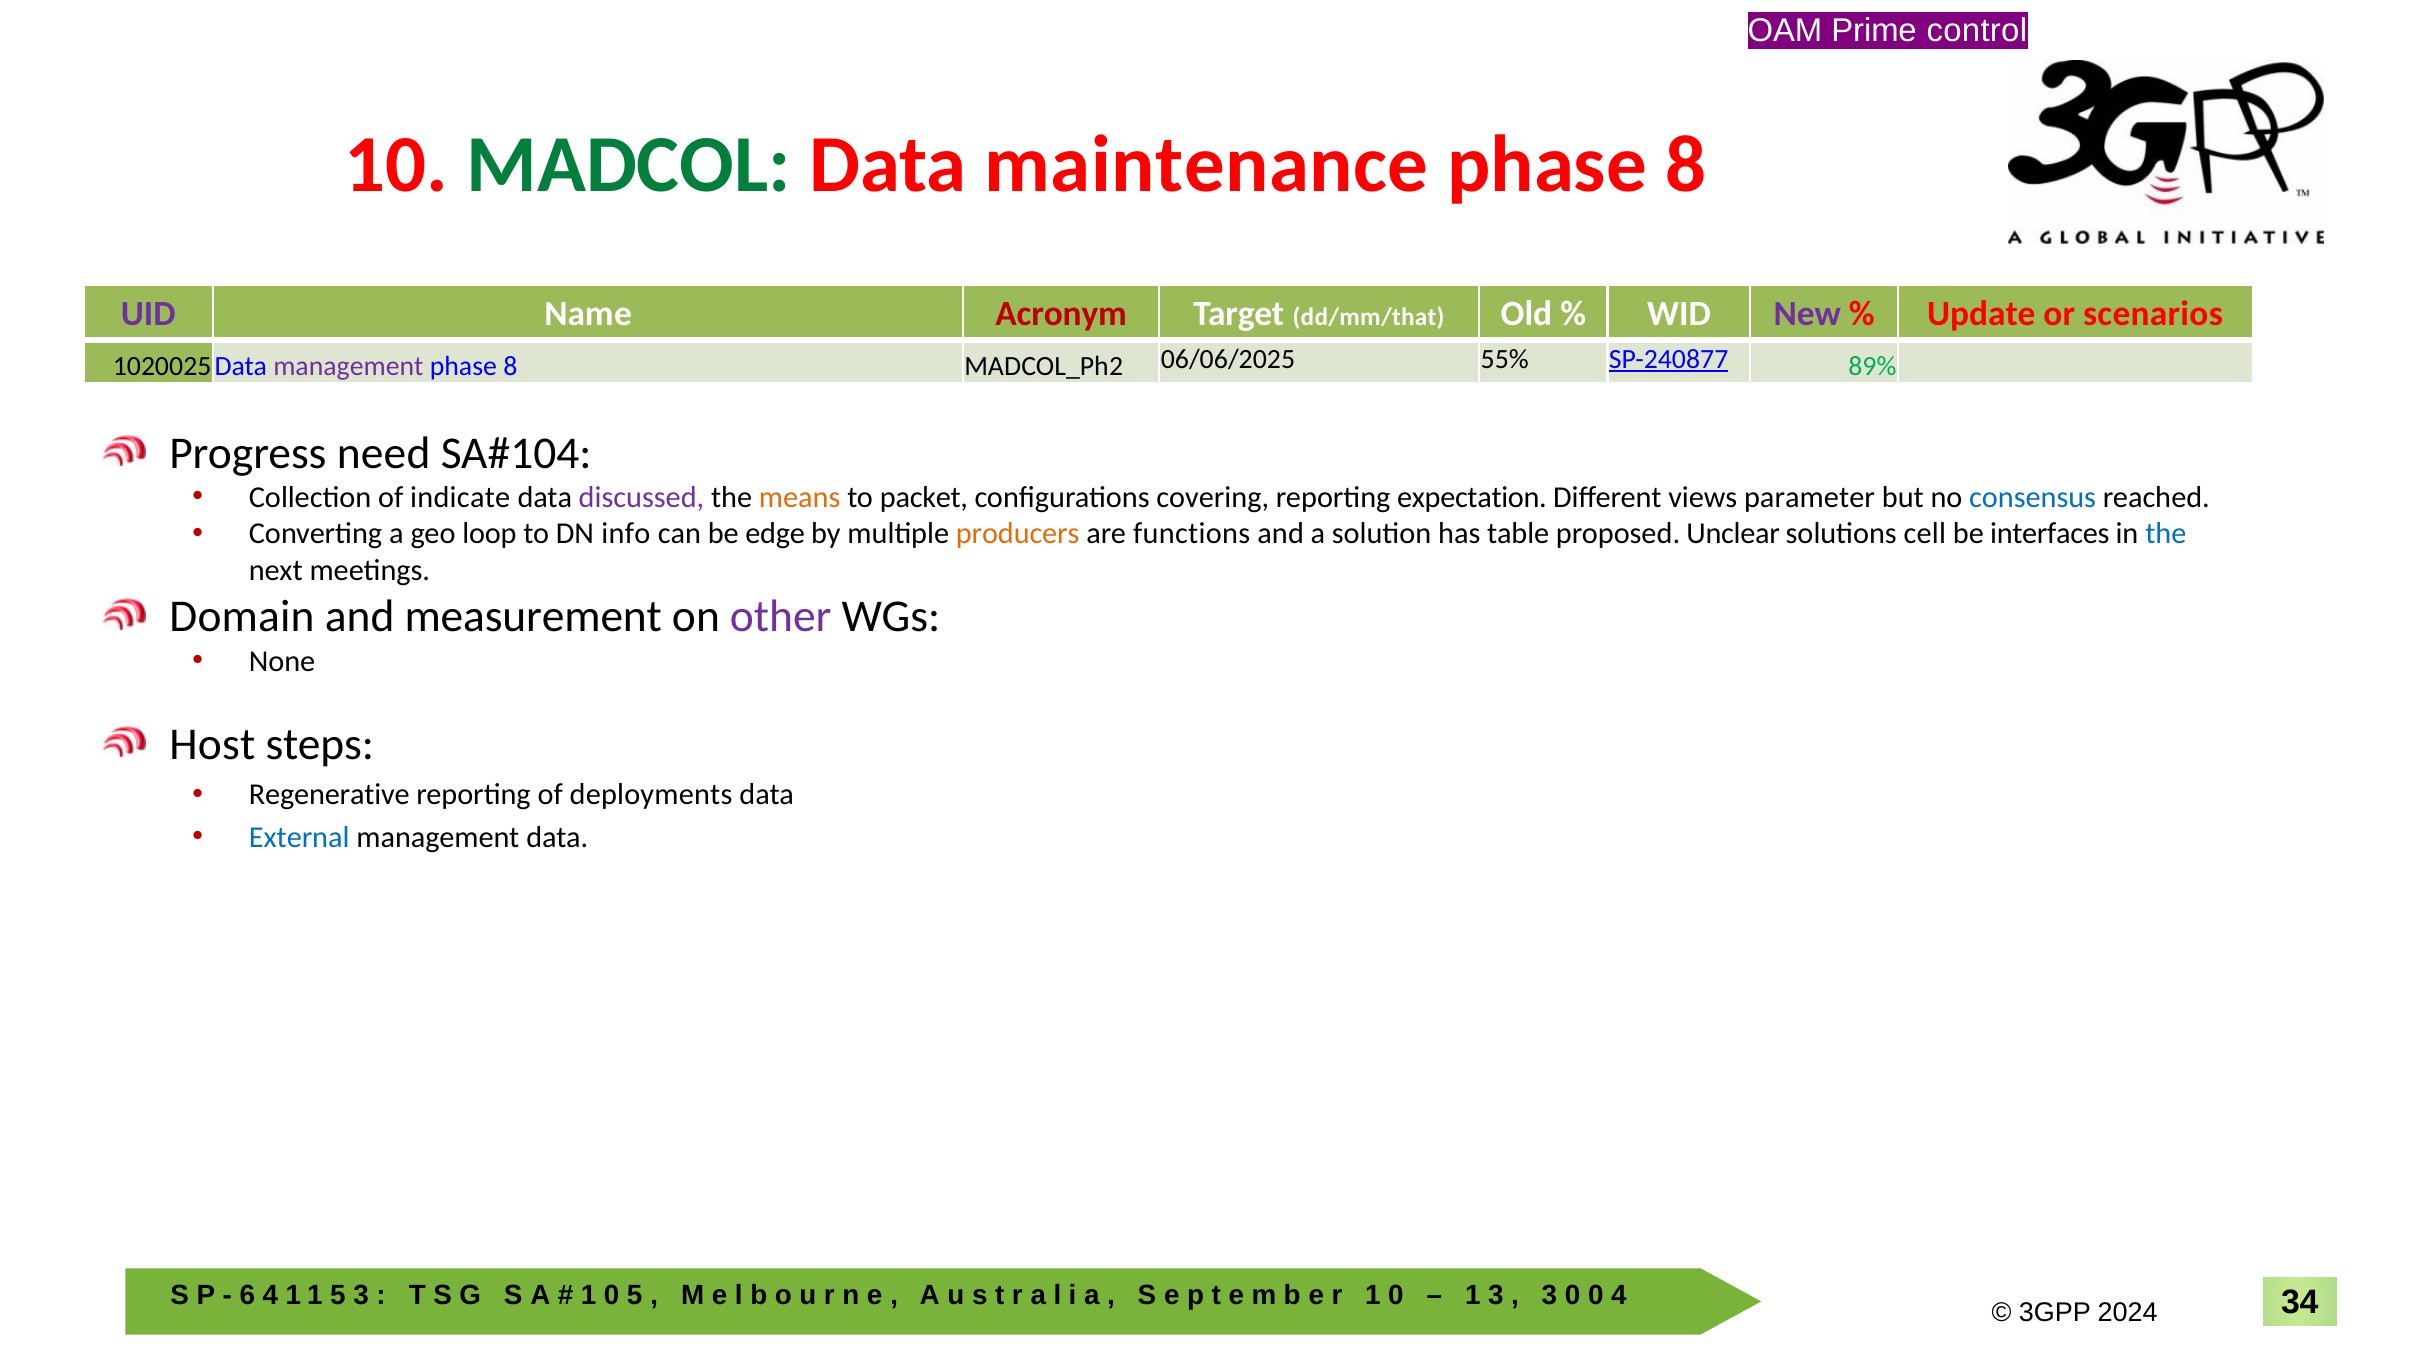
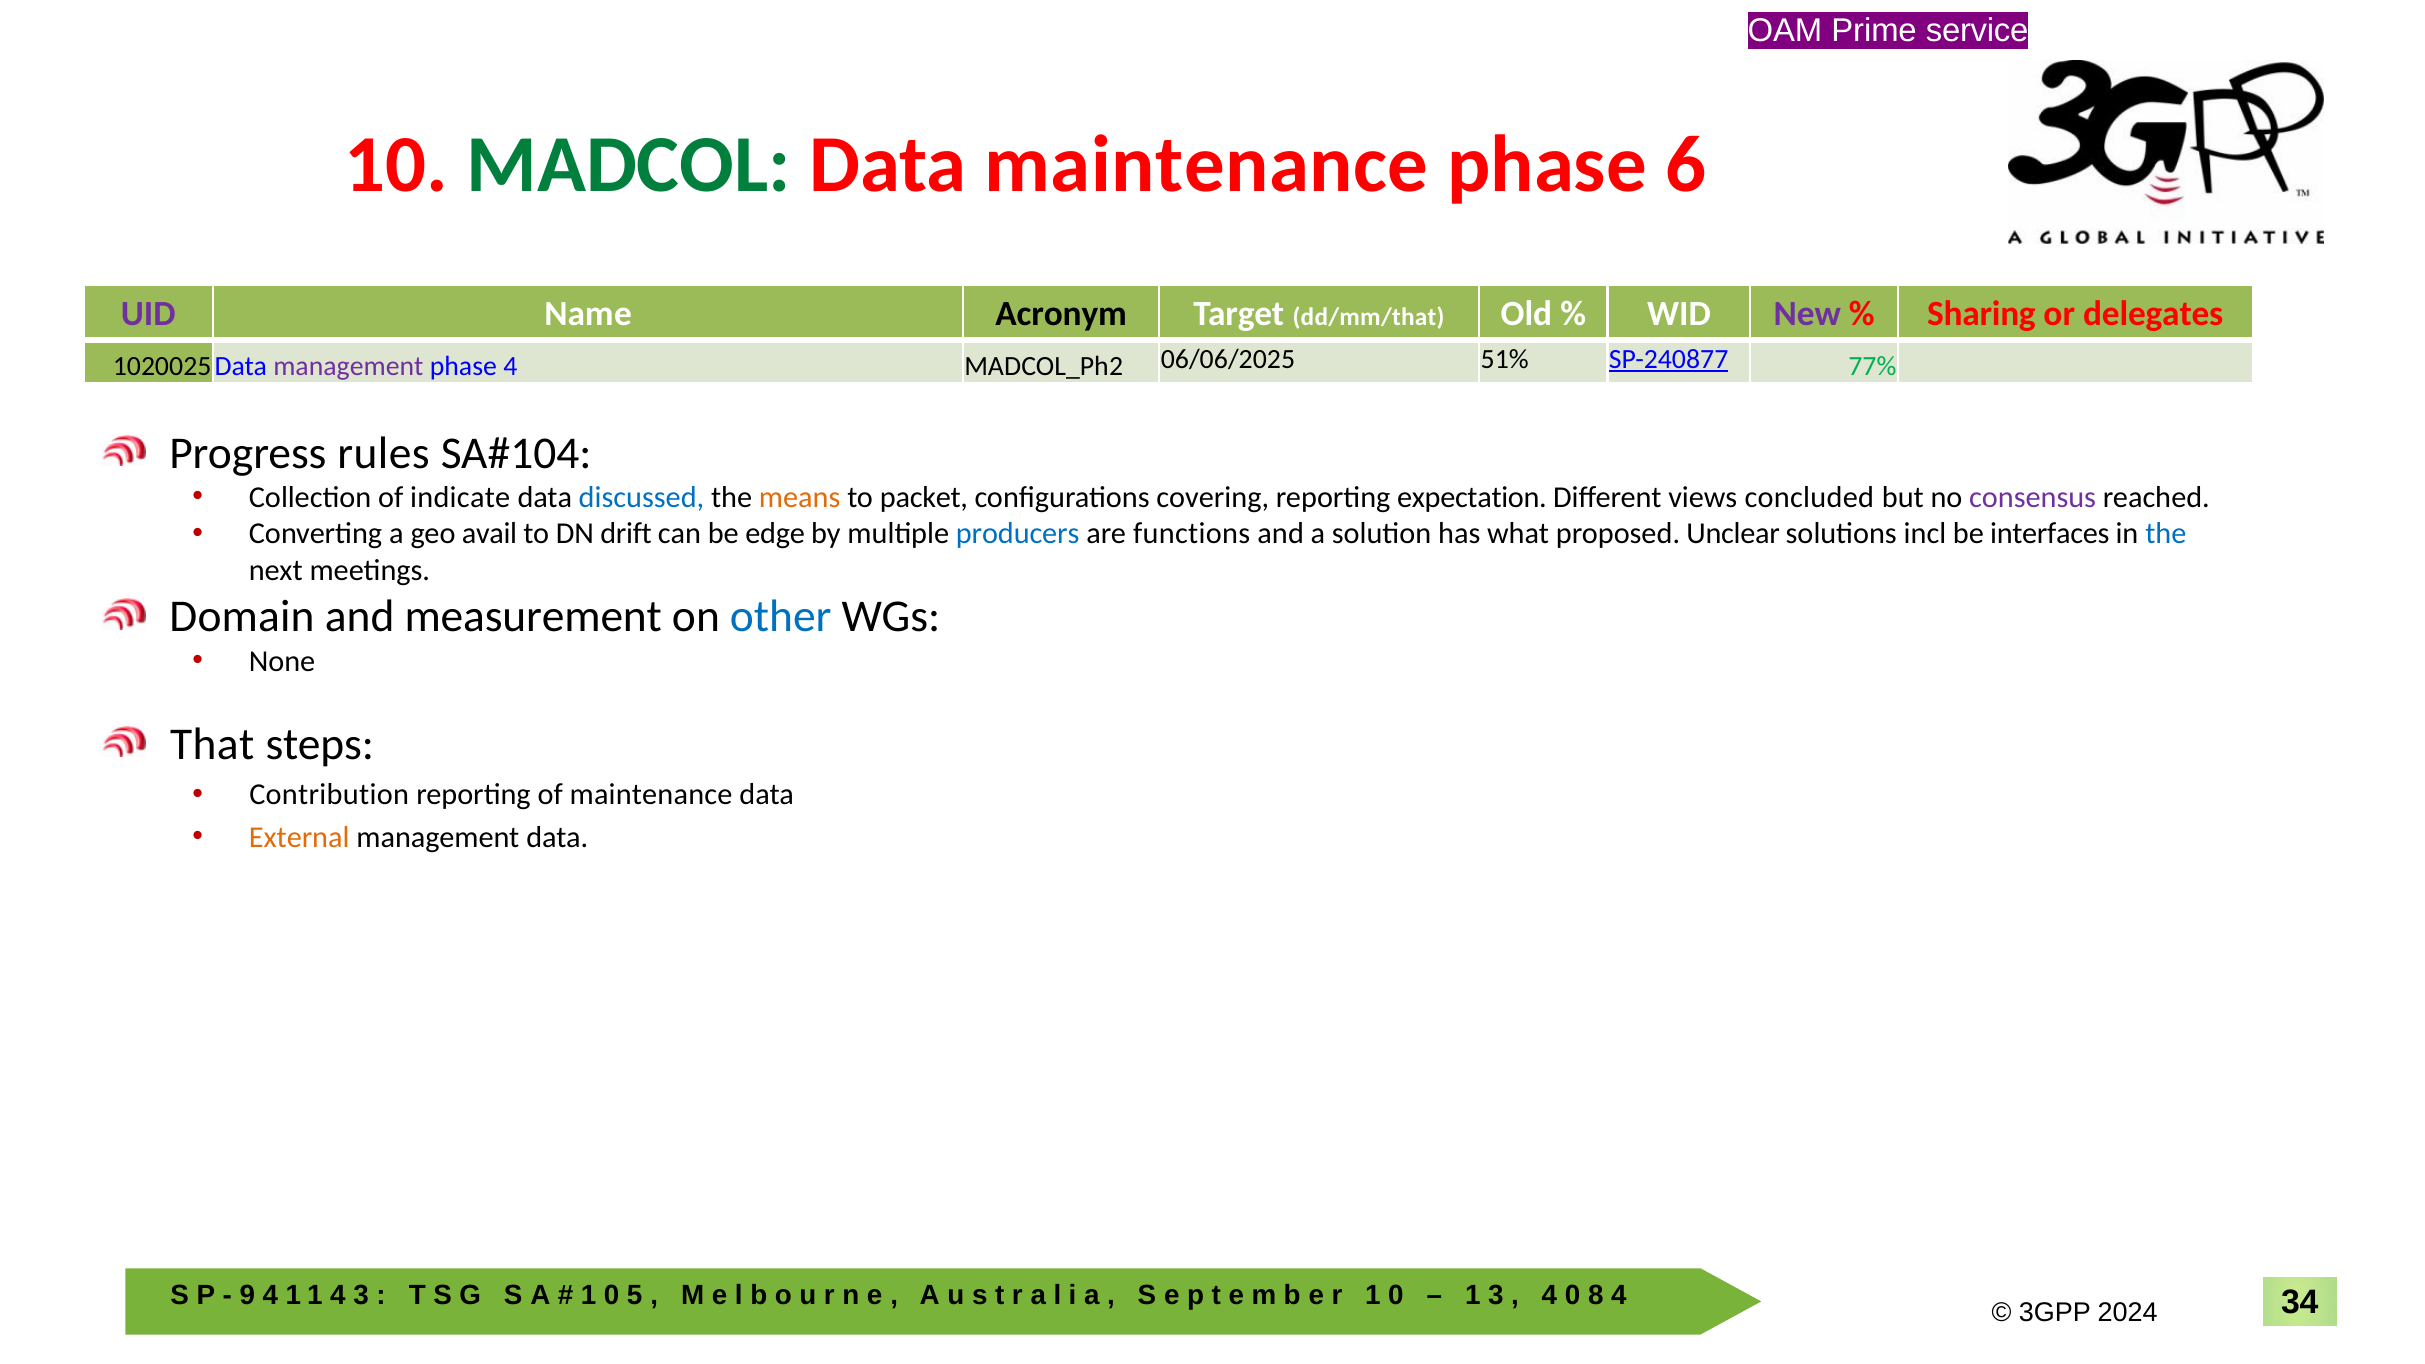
control: control -> service (1977, 31)
8: 8 -> 6 (1686, 165)
Acronym colour: red -> black (1061, 314)
Update: Update -> Sharing (1981, 314)
scenarios: scenarios -> delegates (2153, 314)
8: 8 -> 4 (510, 367)
55%: 55% -> 51% (1505, 359)
89%: 89% -> 77% (1872, 367)
need: need -> rules (384, 453)
discussed colour: purple -> blue (641, 498)
parameter: parameter -> concluded (1809, 498)
consensus colour: blue -> purple (2033, 498)
loop: loop -> avail (489, 534)
info: info -> drift (626, 534)
producers colour: orange -> blue (1018, 534)
table: table -> what (1518, 534)
cell: cell -> incl (1925, 534)
other colour: purple -> blue (781, 617)
Host: Host -> That (212, 744)
Regenerative: Regenerative -> Contribution (329, 795)
of deployments: deployments -> maintenance (651, 795)
External colour: blue -> orange (299, 837)
6: 6 -> 9 (247, 1296)
5: 5 -> 4 (338, 1296)
3: 3 -> 4 (1549, 1296)
0: 0 -> 8 (1596, 1296)
